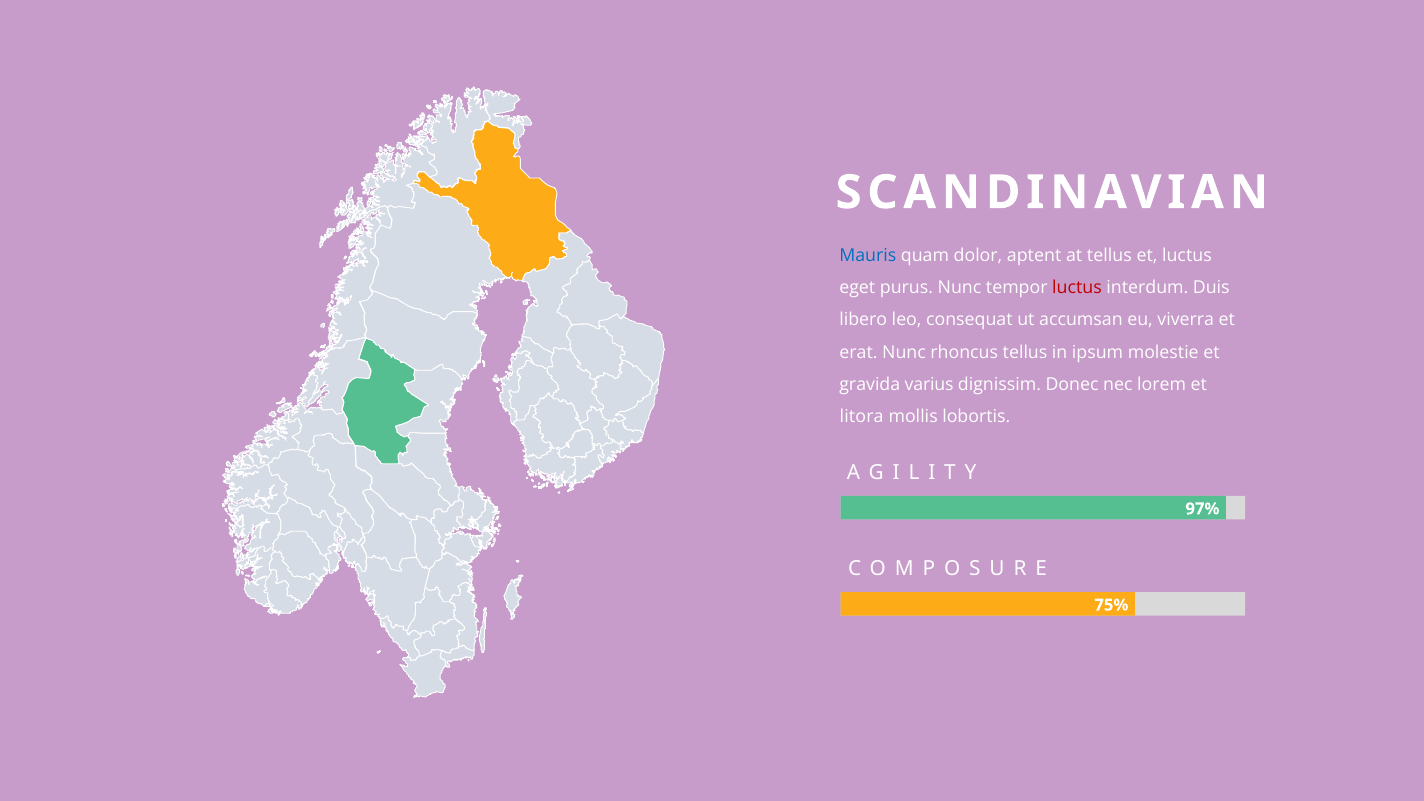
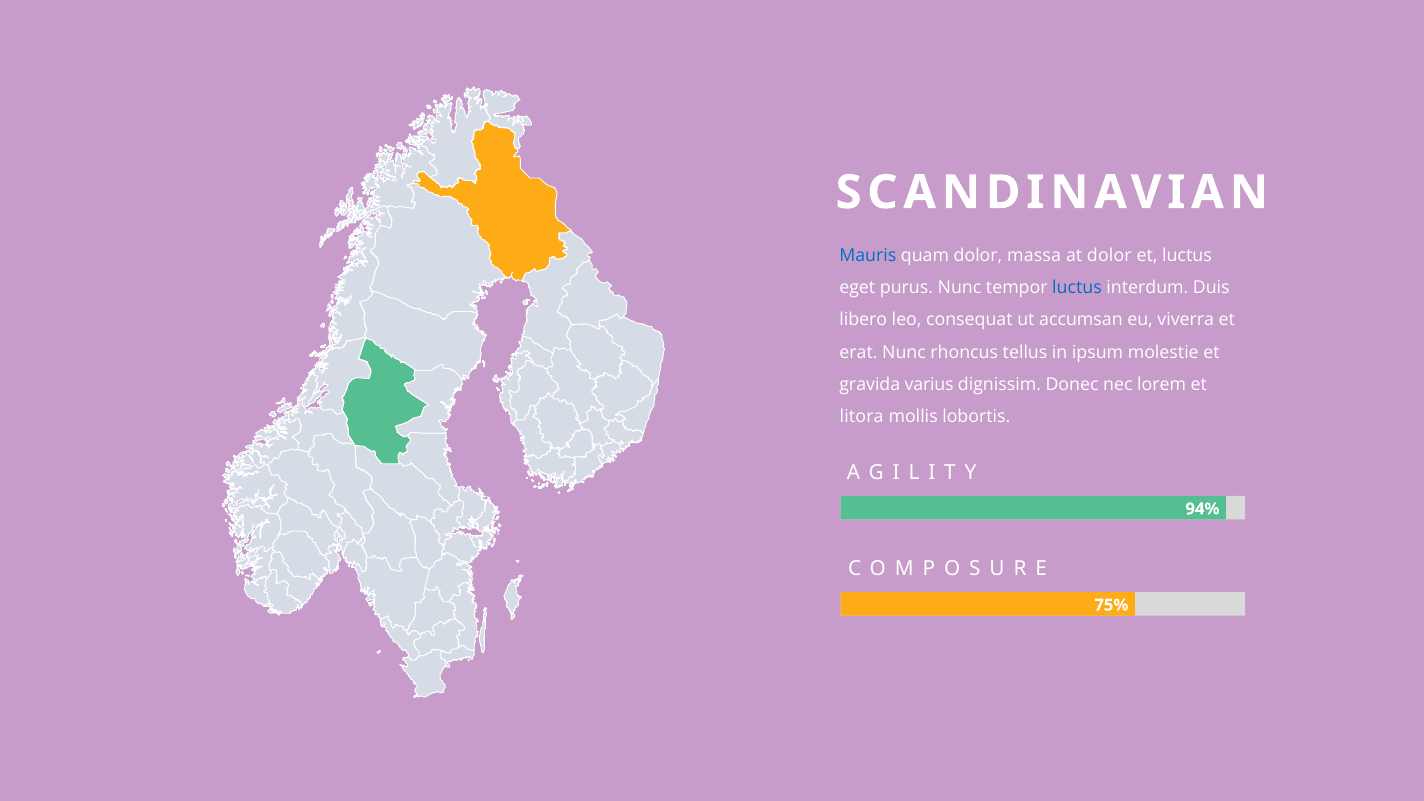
aptent: aptent -> massa (1034, 256)
at tellus: tellus -> dolor (1109, 256)
luctus colour: red -> blue (1077, 288)
97%: 97% -> 94% (1202, 509)
